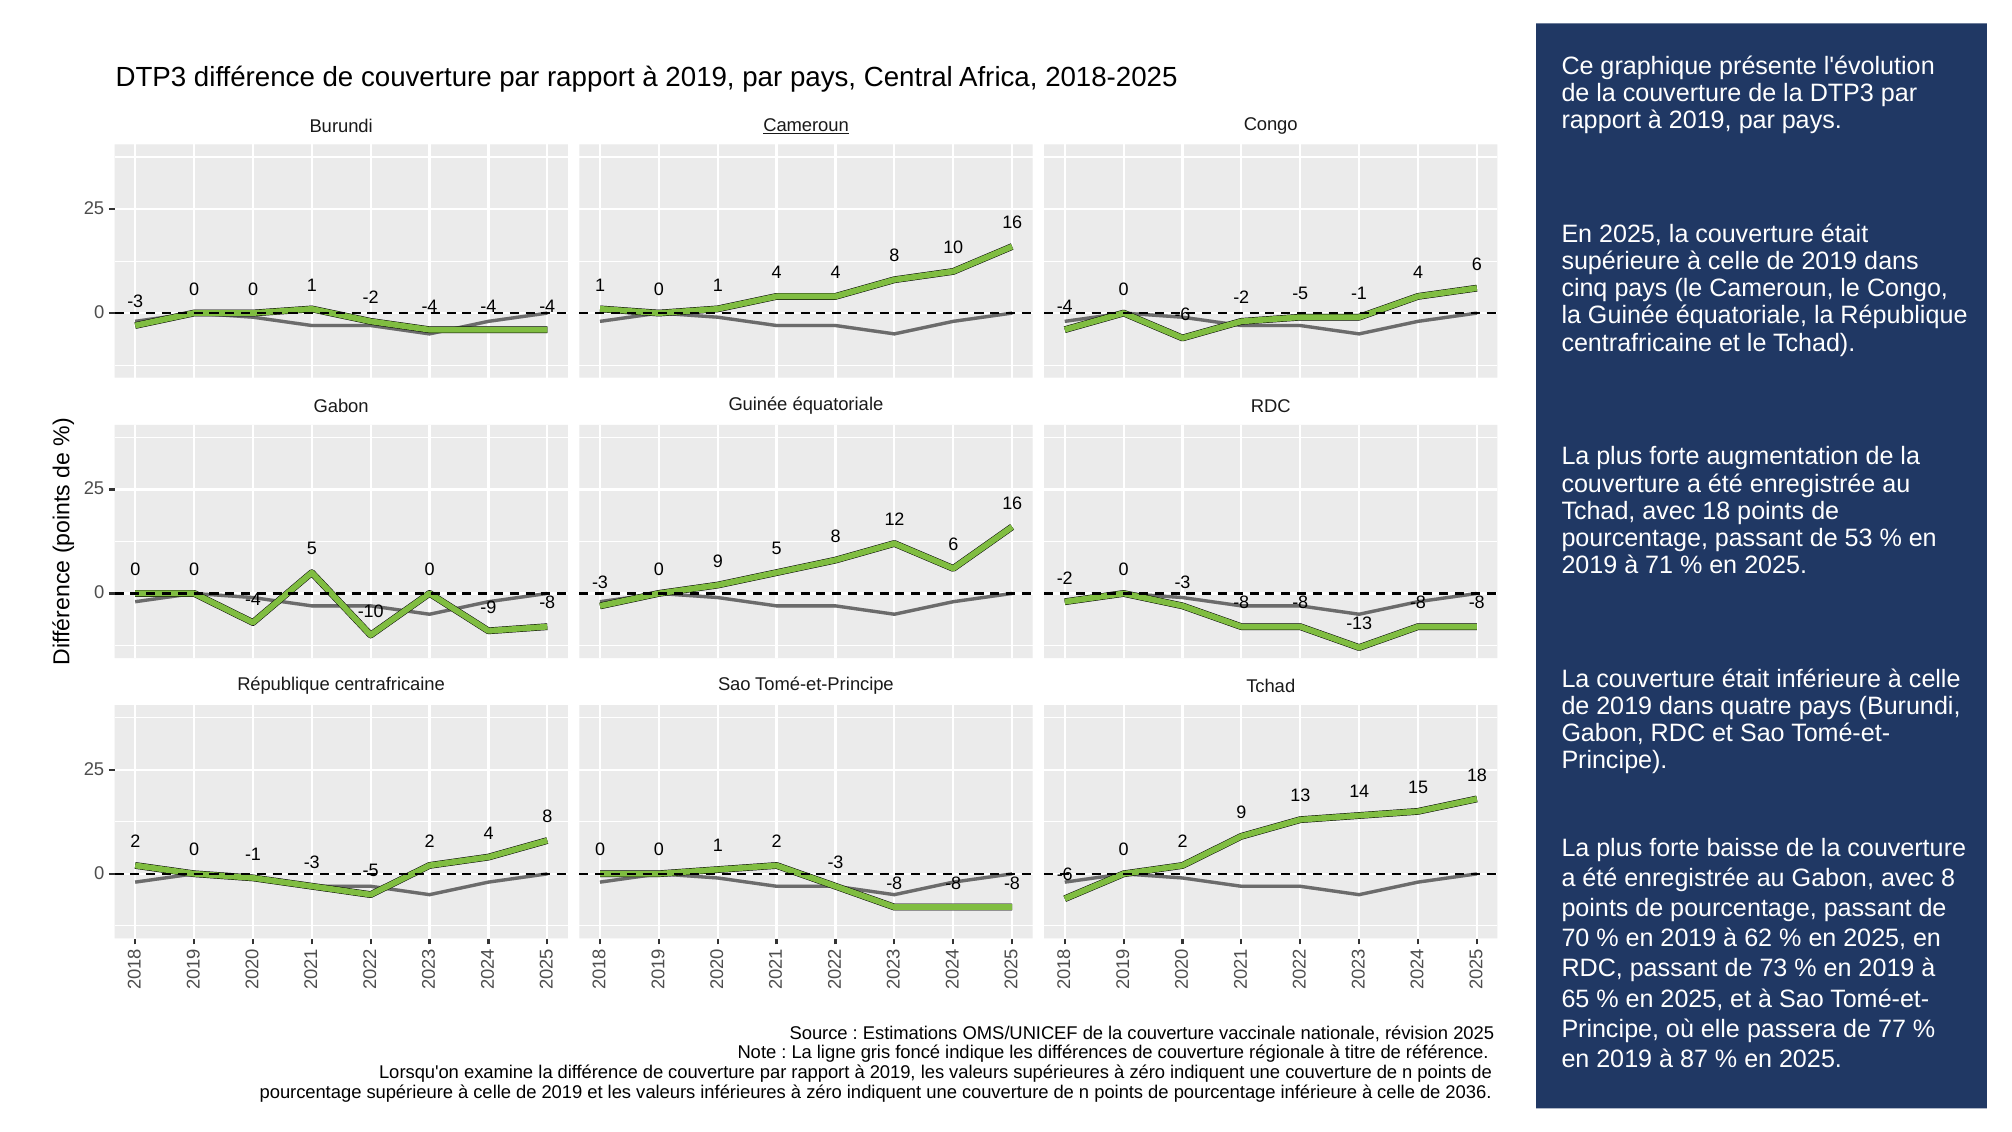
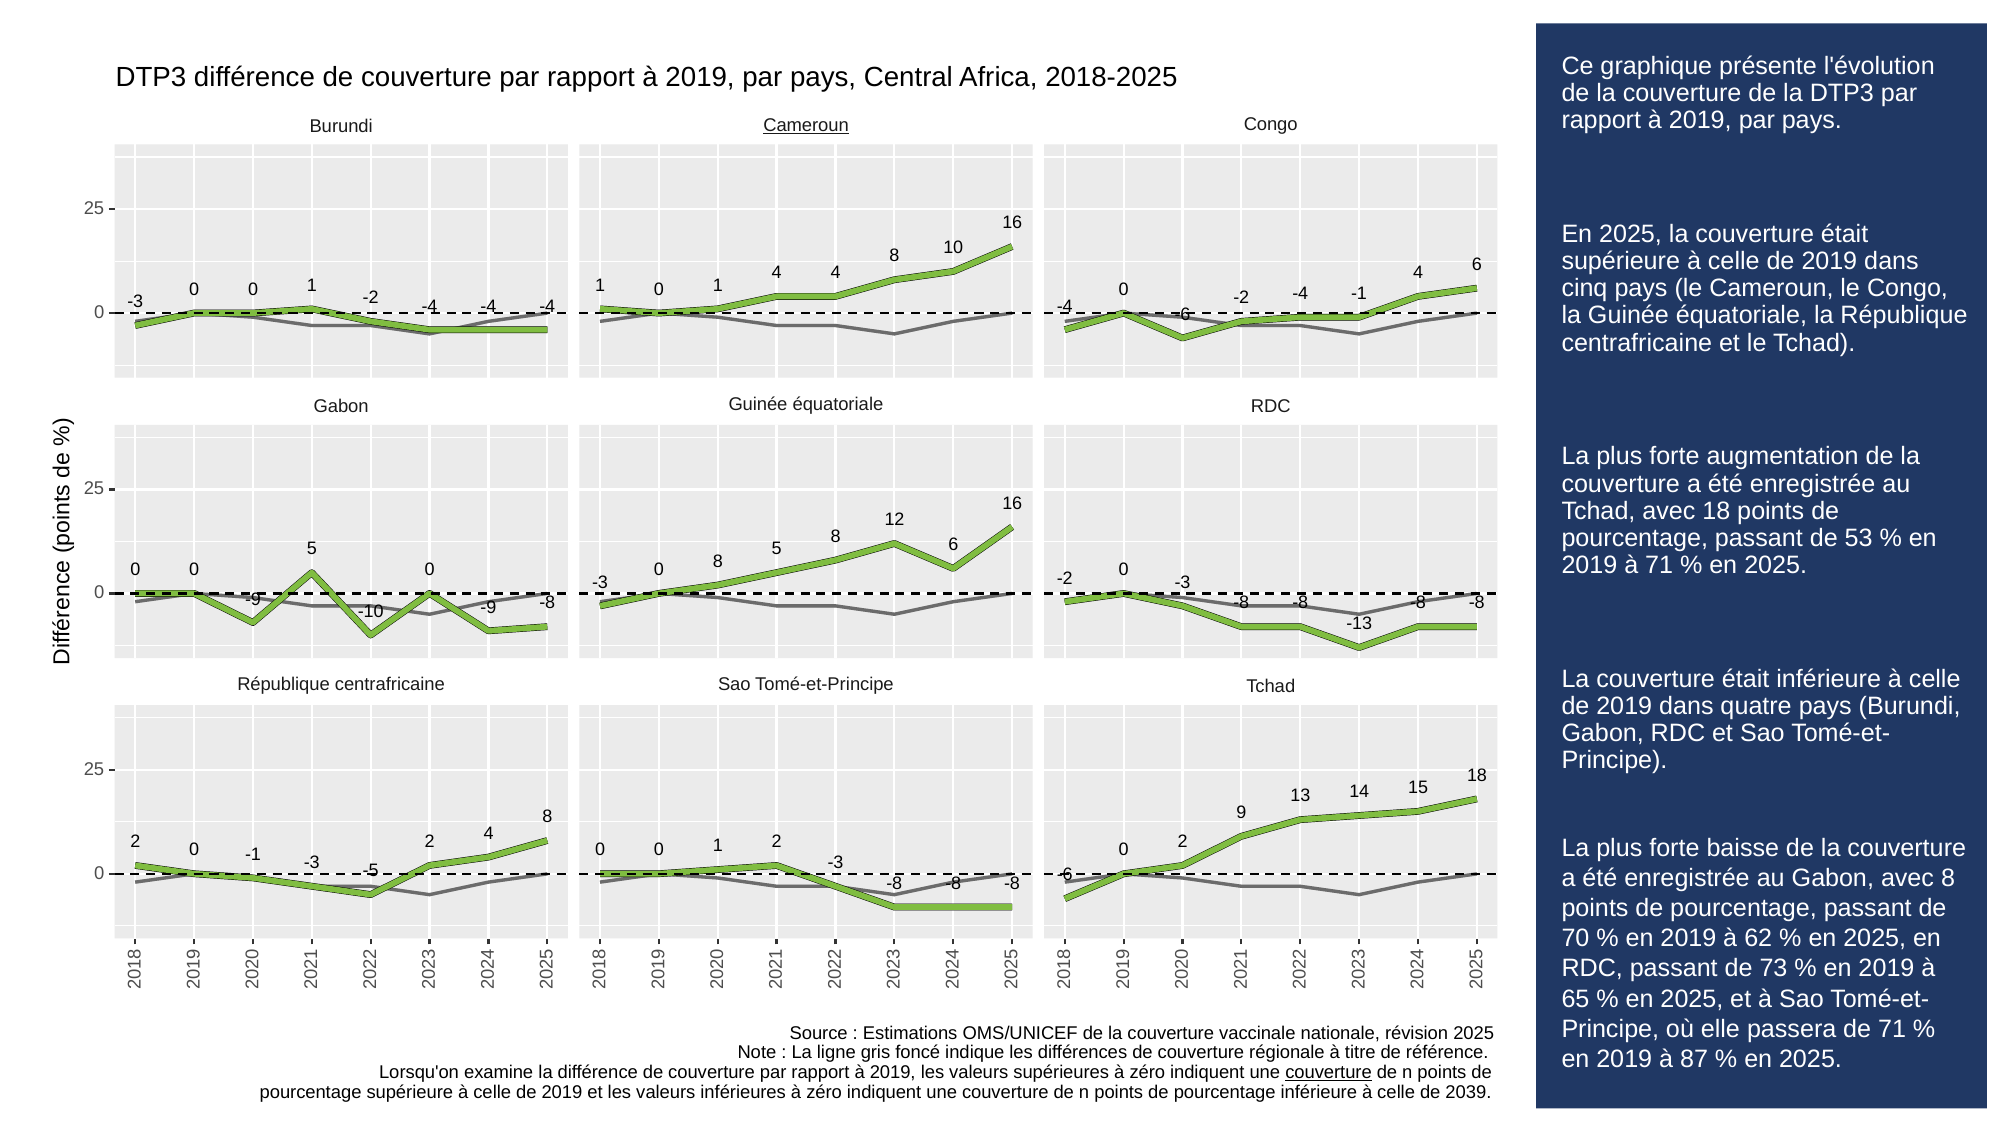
-5: -5 -> -4 (1300, 293)
0 9: 9 -> 8 (718, 561)
-4: -4 -> -9 (253, 599)
de 77: 77 -> 71 (1892, 1029)
couverture underline: none -> present (1329, 1072)
2036: 2036 -> 2039 (1468, 1092)
